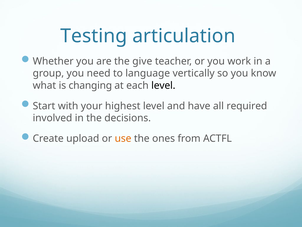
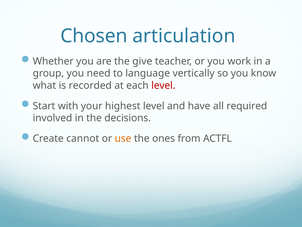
Testing: Testing -> Chosen (94, 36)
changing: changing -> recorded (90, 85)
level colour: black -> red (163, 85)
upload: upload -> cannot (83, 138)
